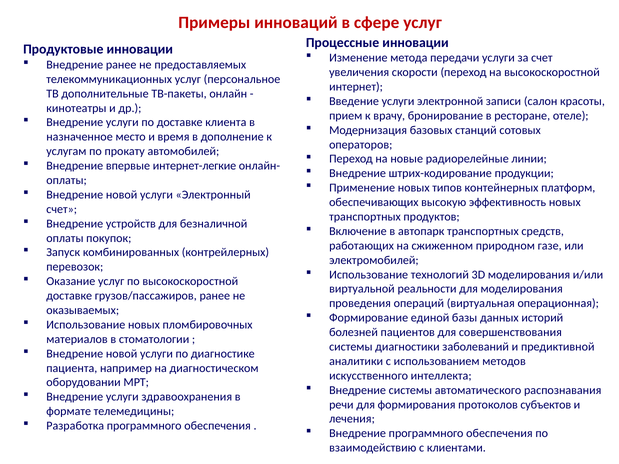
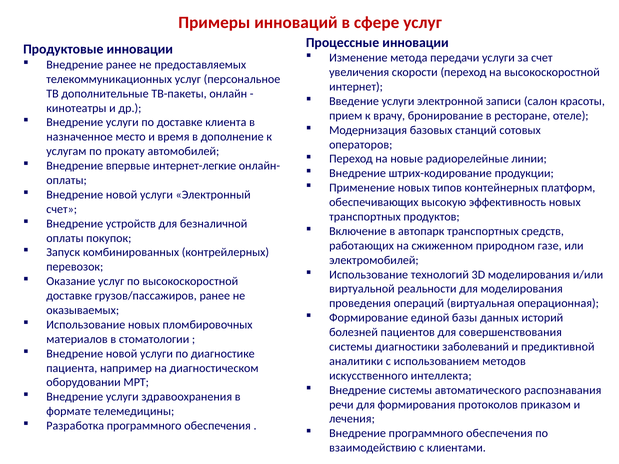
субъектов: субъектов -> приказом (546, 405)
